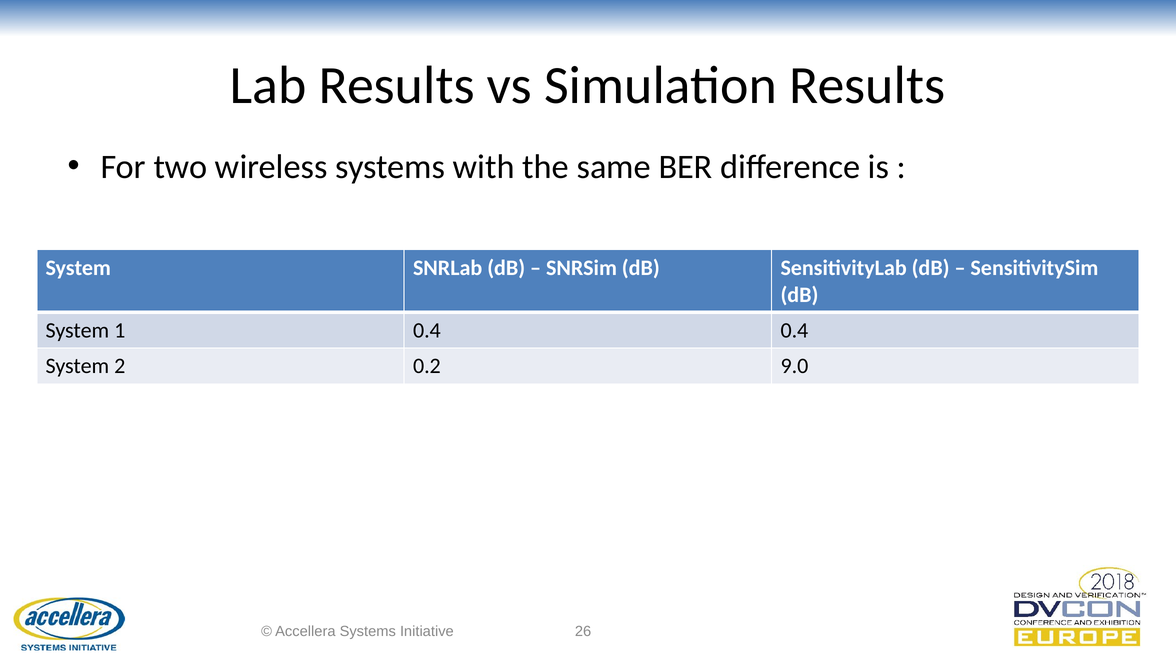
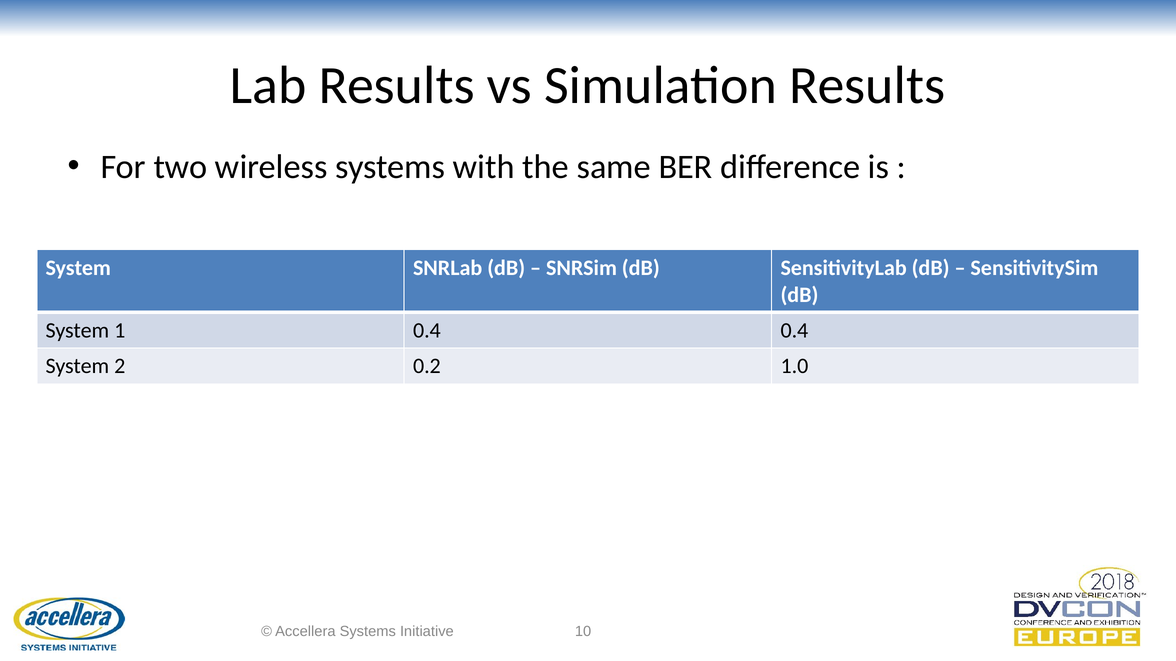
9.0: 9.0 -> 1.0 (794, 366)
26: 26 -> 10 (583, 632)
